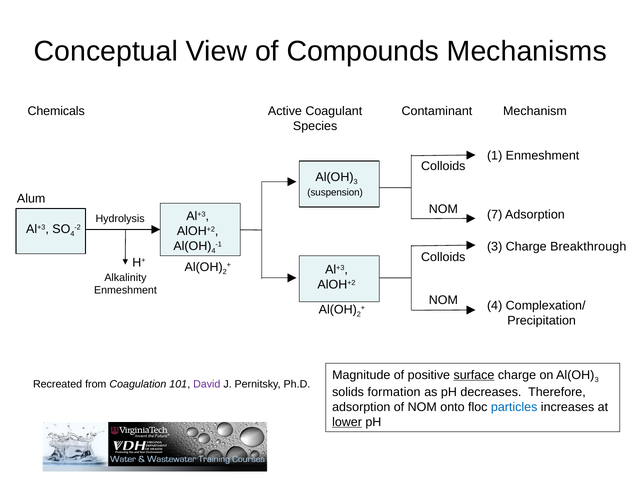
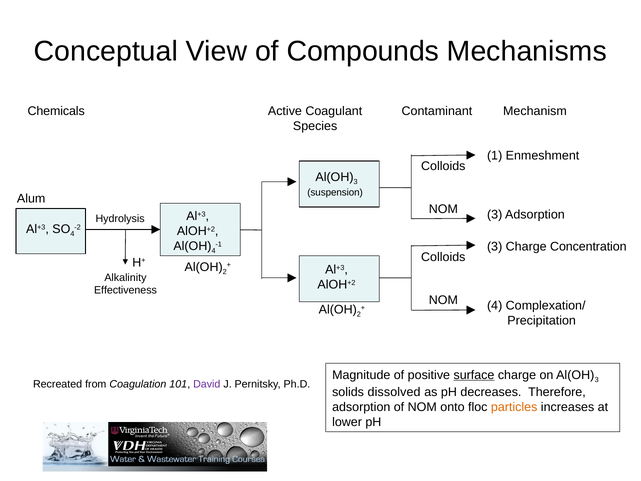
NOM 7: 7 -> 3 (495, 214)
Breakthrough: Breakthrough -> Concentration (588, 246)
Enmeshment: Enmeshment -> Effectiveness (125, 290)
formation: formation -> dissolved (394, 392)
particles colour: blue -> orange (514, 407)
lower underline: present -> none (347, 422)
